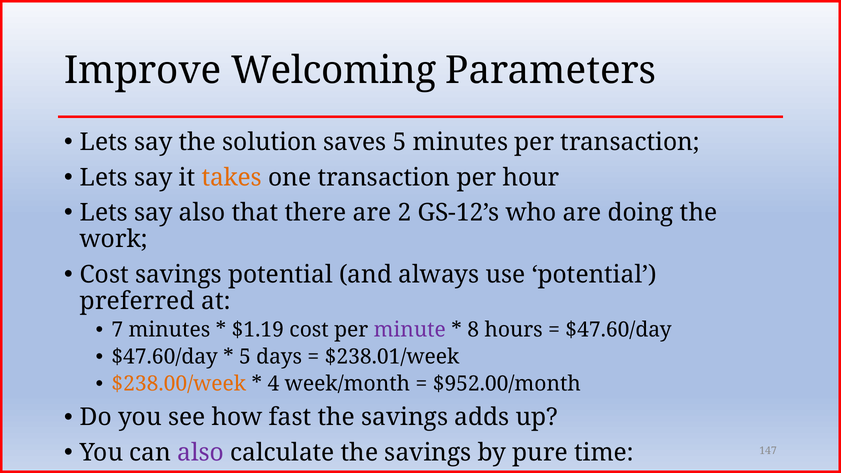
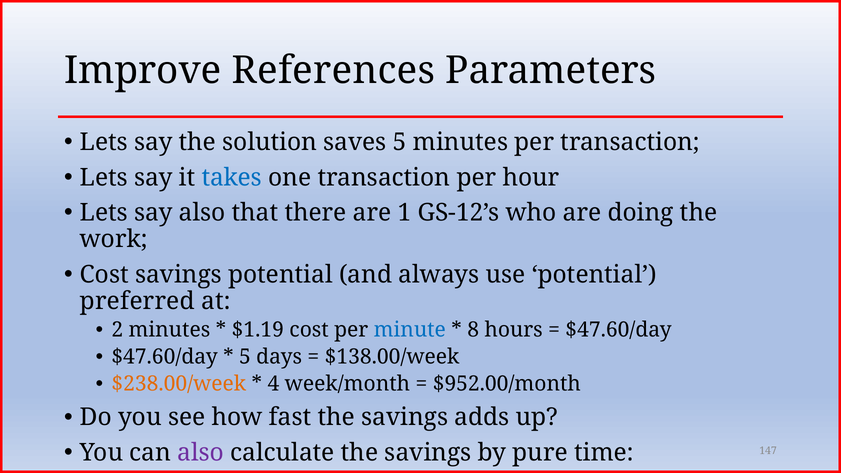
Welcoming: Welcoming -> References (333, 71)
takes colour: orange -> blue (232, 177)
2: 2 -> 1 (404, 213)
7: 7 -> 2 (117, 330)
minute colour: purple -> blue (410, 330)
$238.01/week: $238.01/week -> $138.00/week (392, 357)
